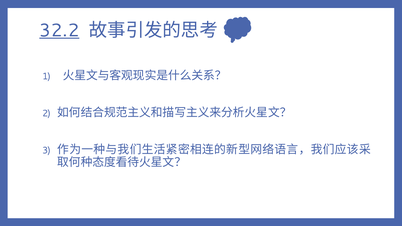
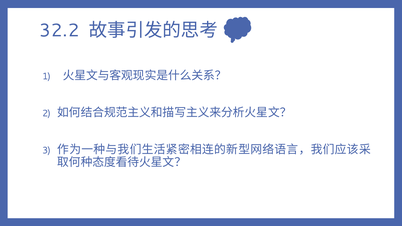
32.2 underline: present -> none (59, 30)
